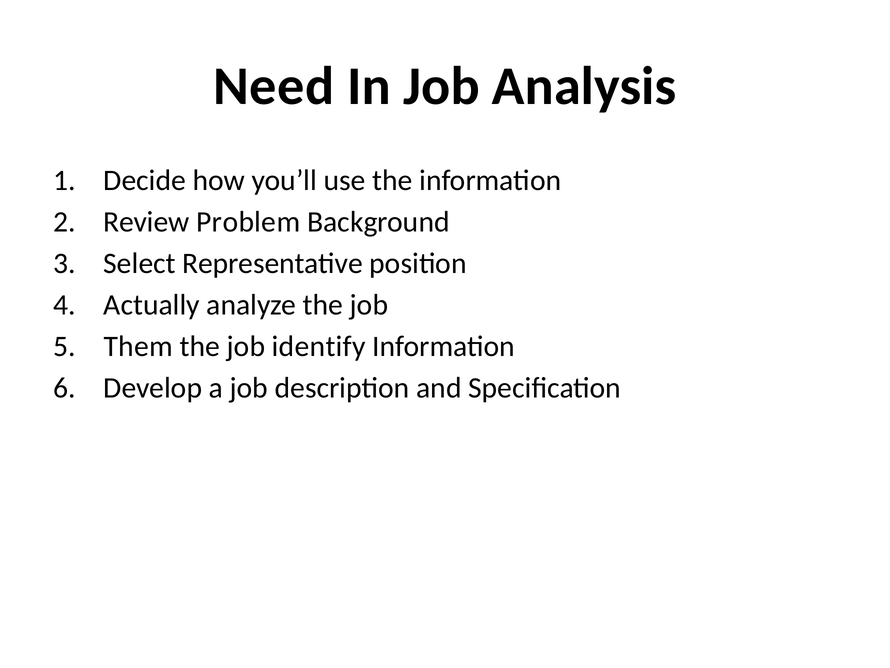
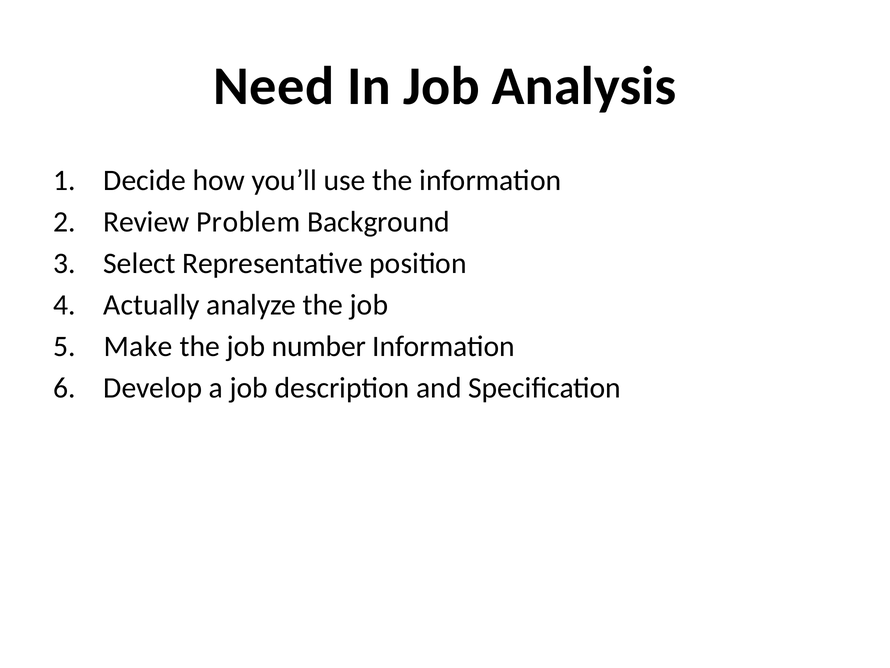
Them: Them -> Make (138, 346)
identify: identify -> number (319, 346)
